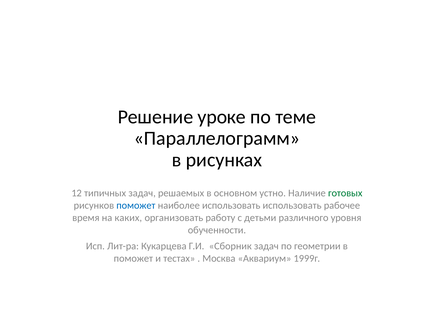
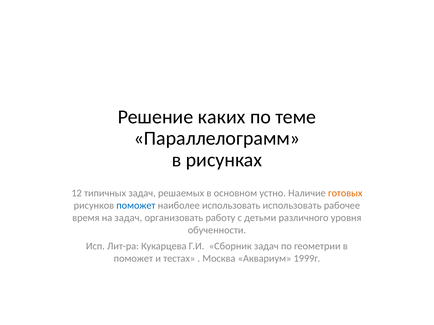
уроке: уроке -> каких (222, 117)
готовых colour: green -> orange (345, 193)
на каких: каких -> задач (128, 218)
